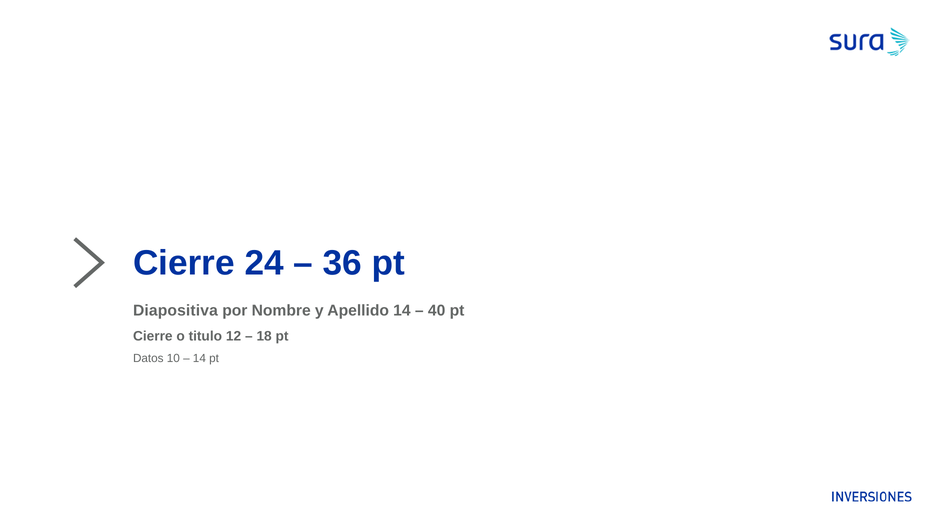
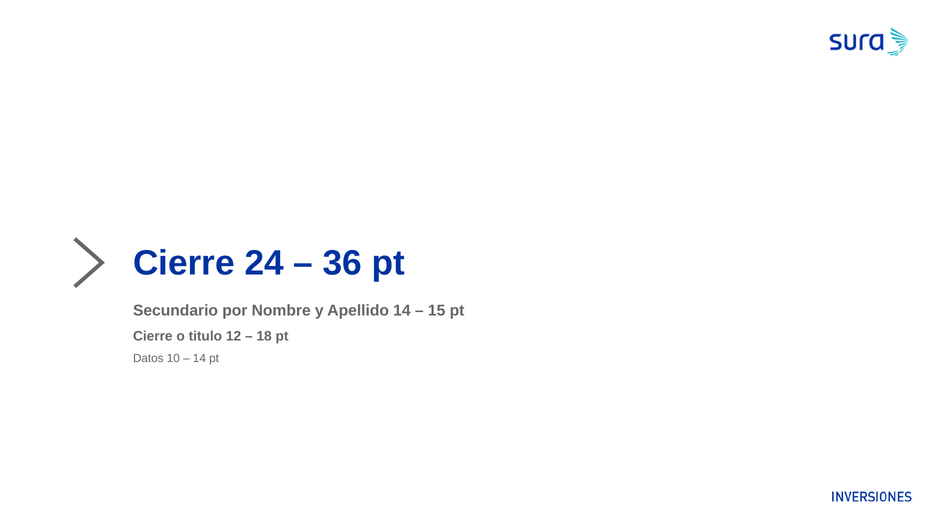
Diapositiva: Diapositiva -> Secundario (176, 311)
40: 40 -> 15 (437, 311)
